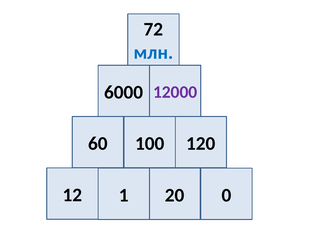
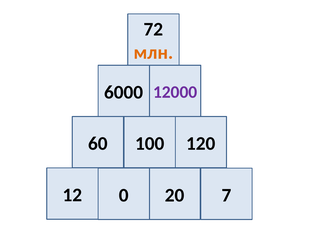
млн colour: blue -> orange (153, 52)
1: 1 -> 0 (124, 195)
0: 0 -> 7 (226, 195)
